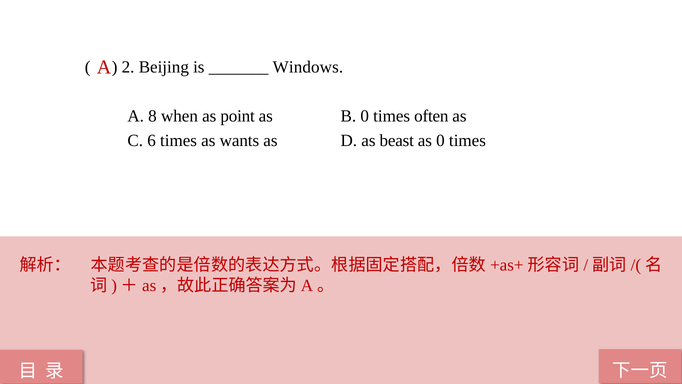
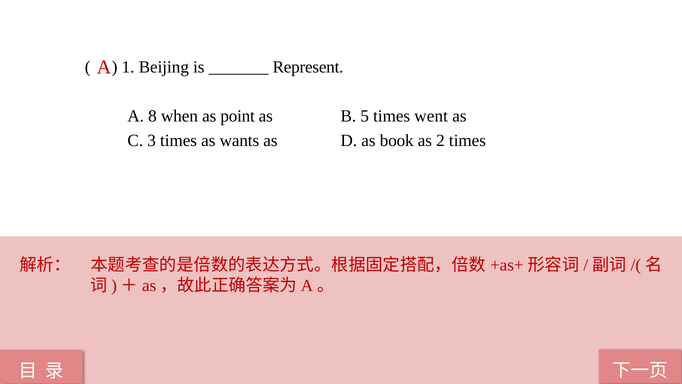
2: 2 -> 1 (128, 67)
Windows: Windows -> Represent (308, 67)
B 0: 0 -> 5 (365, 116)
often: often -> went (431, 116)
6: 6 -> 3 (152, 141)
beast: beast -> book (397, 141)
as 0: 0 -> 2 (440, 141)
